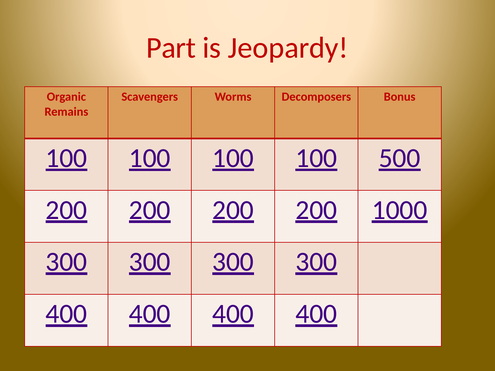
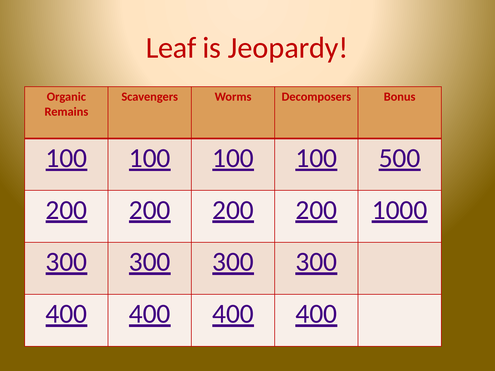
Part: Part -> Leaf (171, 48)
